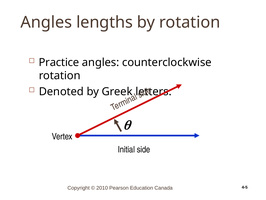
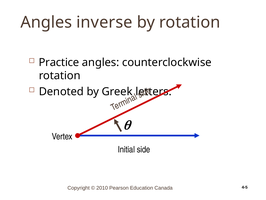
lengths: lengths -> inverse (104, 22)
